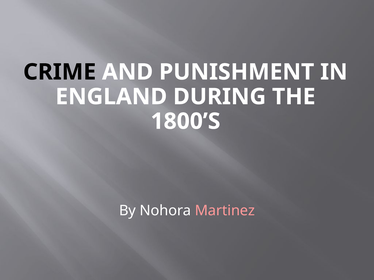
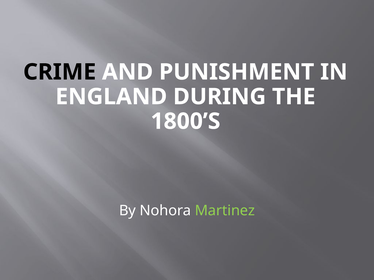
Martinez colour: pink -> light green (225, 211)
